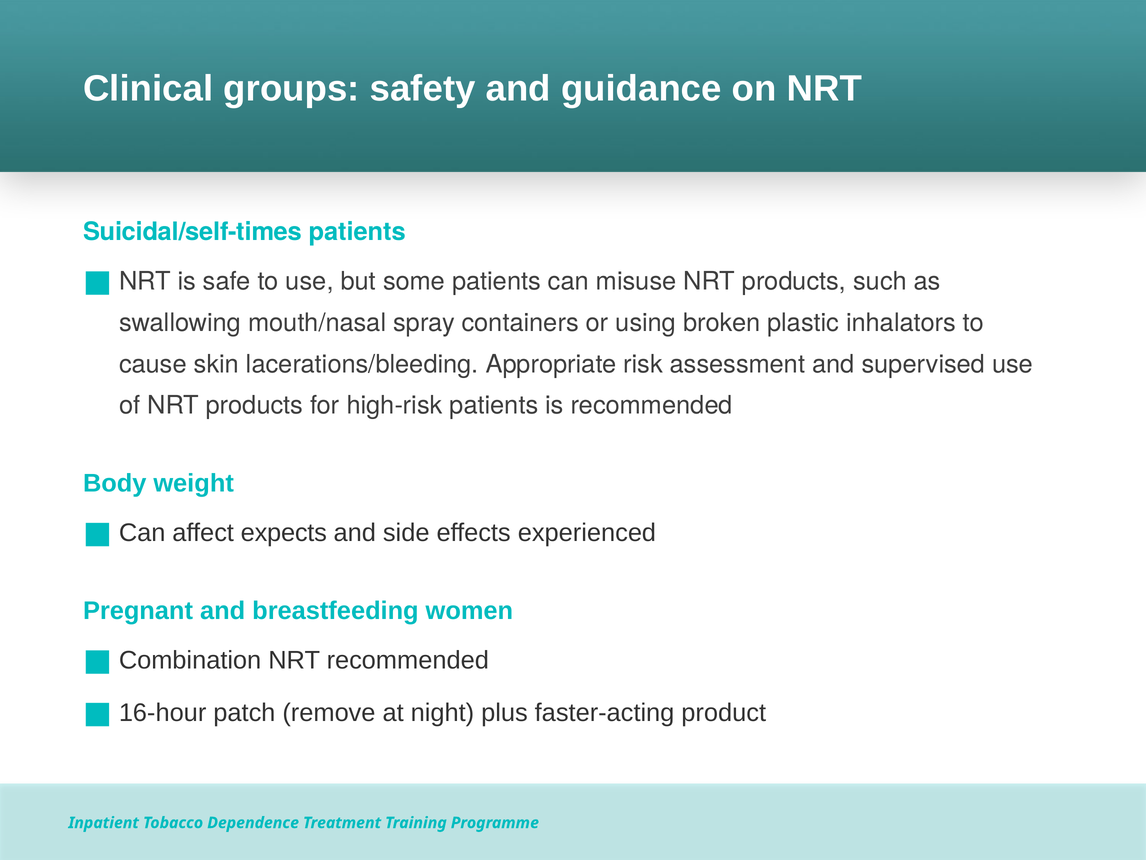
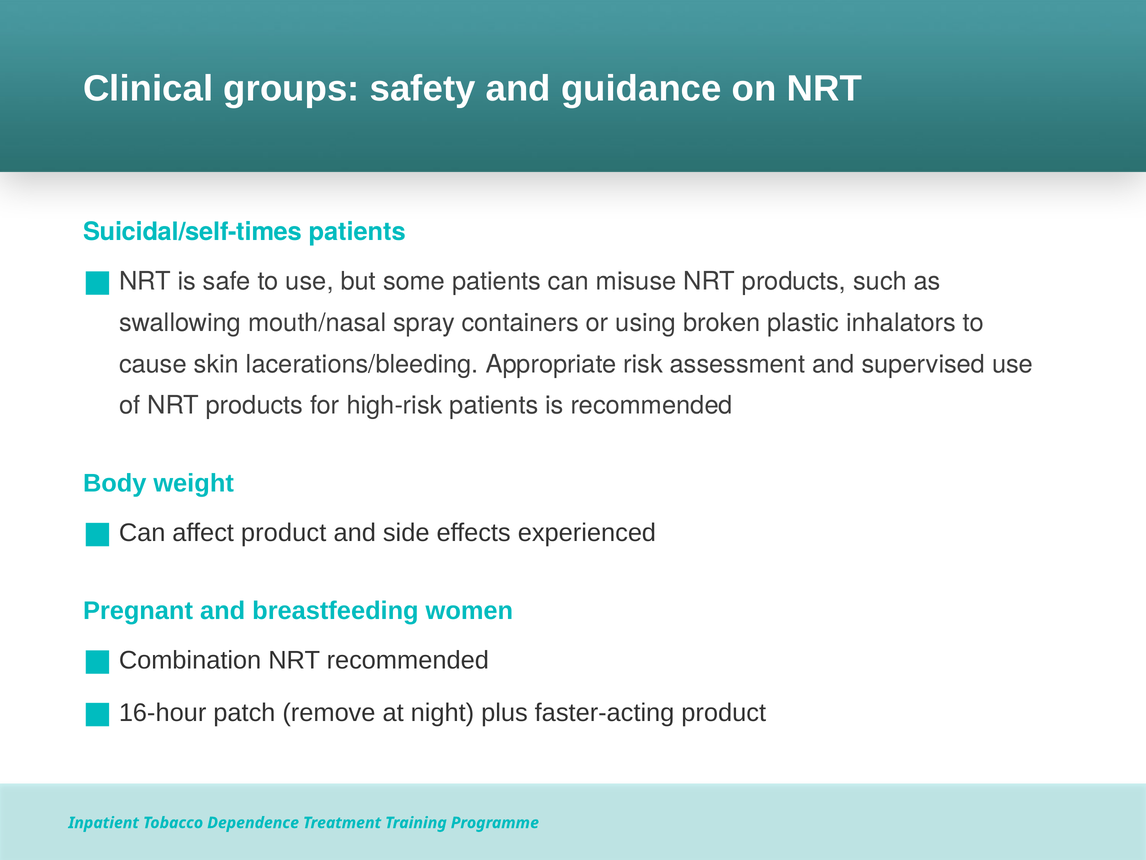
affect expects: expects -> product (284, 533)
